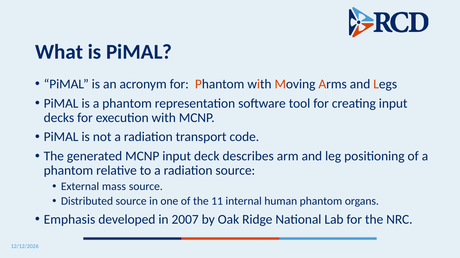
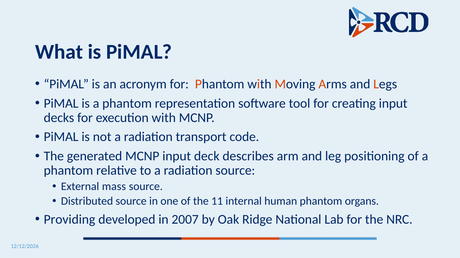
Emphasis: Emphasis -> Providing (69, 220)
